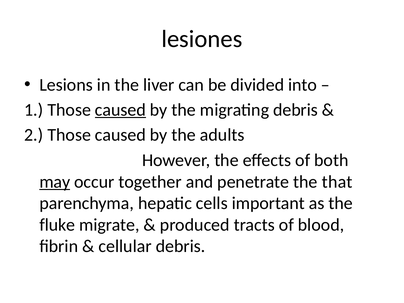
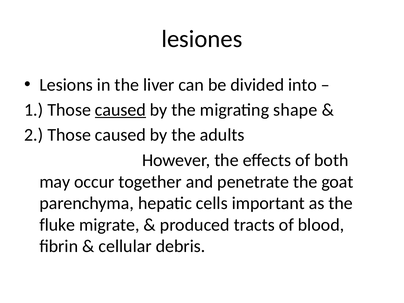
migrating debris: debris -> shape (295, 110)
may underline: present -> none (55, 182)
that: that -> goat (337, 182)
